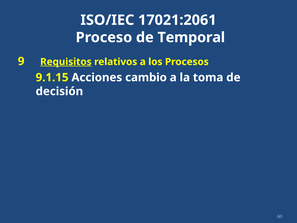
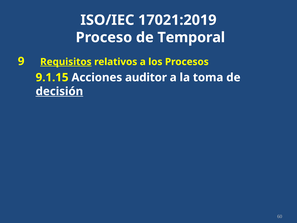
17021:2061: 17021:2061 -> 17021:2019 (177, 20)
cambio: cambio -> auditor (146, 77)
decisión underline: none -> present (59, 91)
